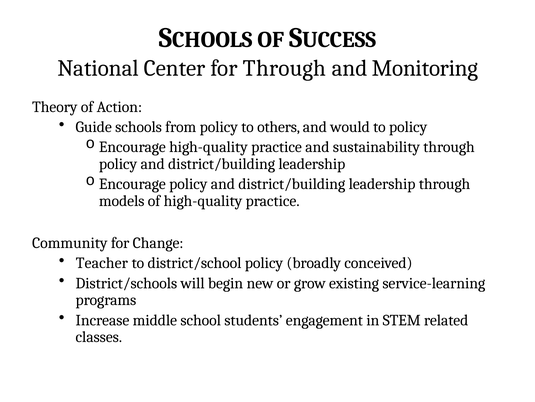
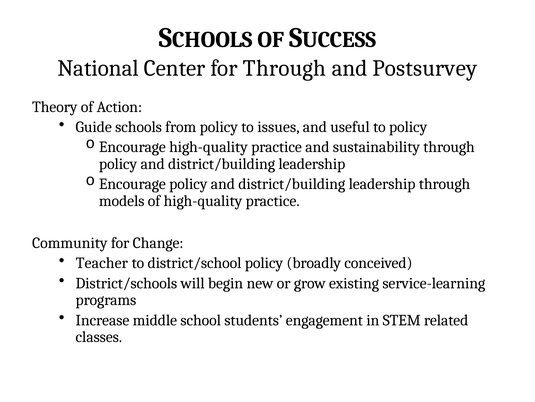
Monitoring: Monitoring -> Postsurvey (425, 68)
others: others -> issues (278, 127)
would: would -> useful (350, 127)
